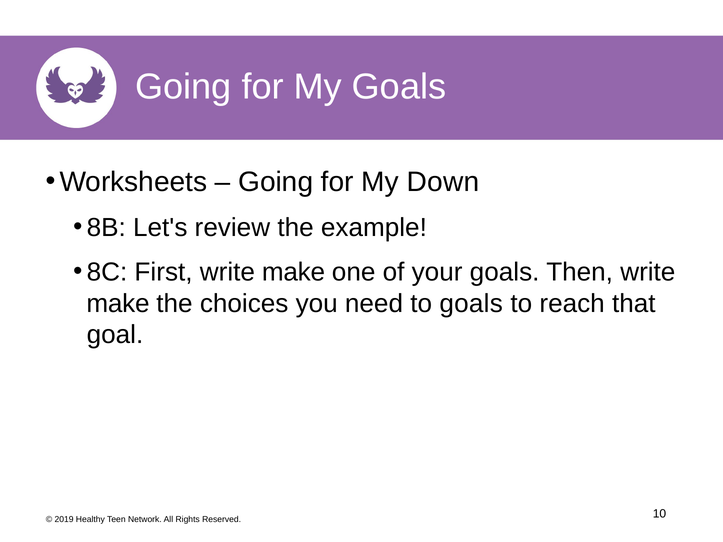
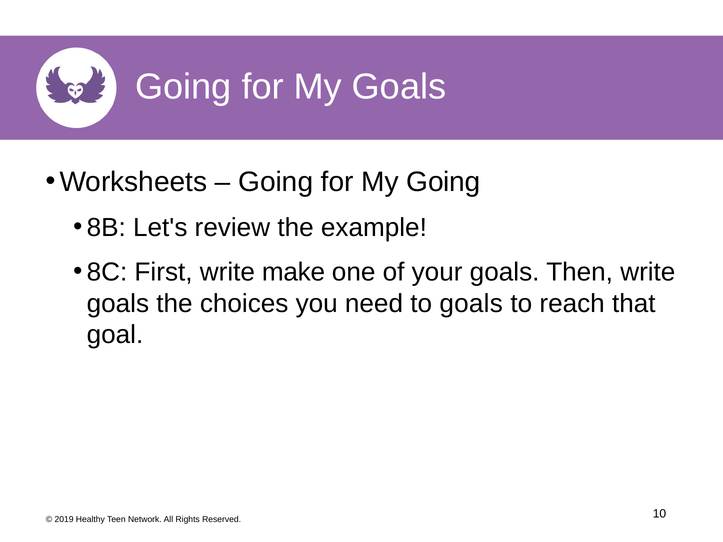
My Down: Down -> Going (443, 182)
make: make -> goals (118, 304)
